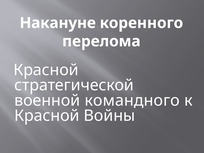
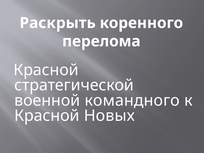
Накануне: Накануне -> Раскрыть (58, 23)
Войны: Войны -> Новых (109, 116)
